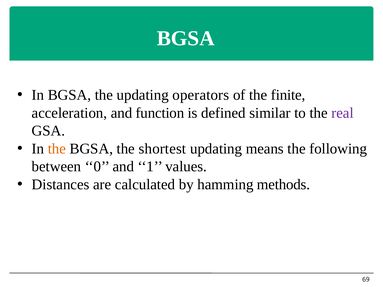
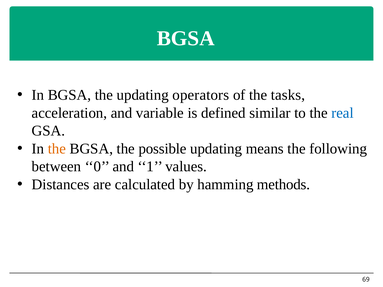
finite: finite -> tasks (288, 95)
function: function -> variable (160, 113)
real colour: purple -> blue (343, 113)
shortest: shortest -> possible (163, 149)
